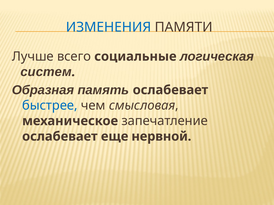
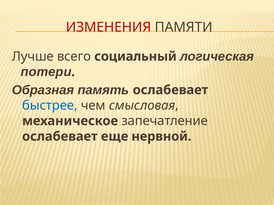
ИЗМЕНЕНИЯ colour: blue -> red (109, 27)
социальные: социальные -> социальный (135, 57)
систем: систем -> потери (46, 72)
